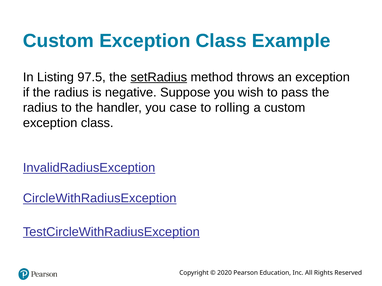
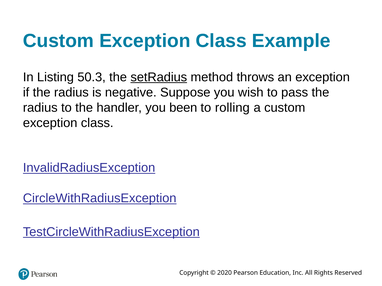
97.5: 97.5 -> 50.3 (92, 77)
case: case -> been (183, 108)
